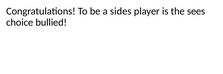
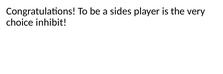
sees: sees -> very (196, 11)
bullied: bullied -> inhibit (51, 22)
